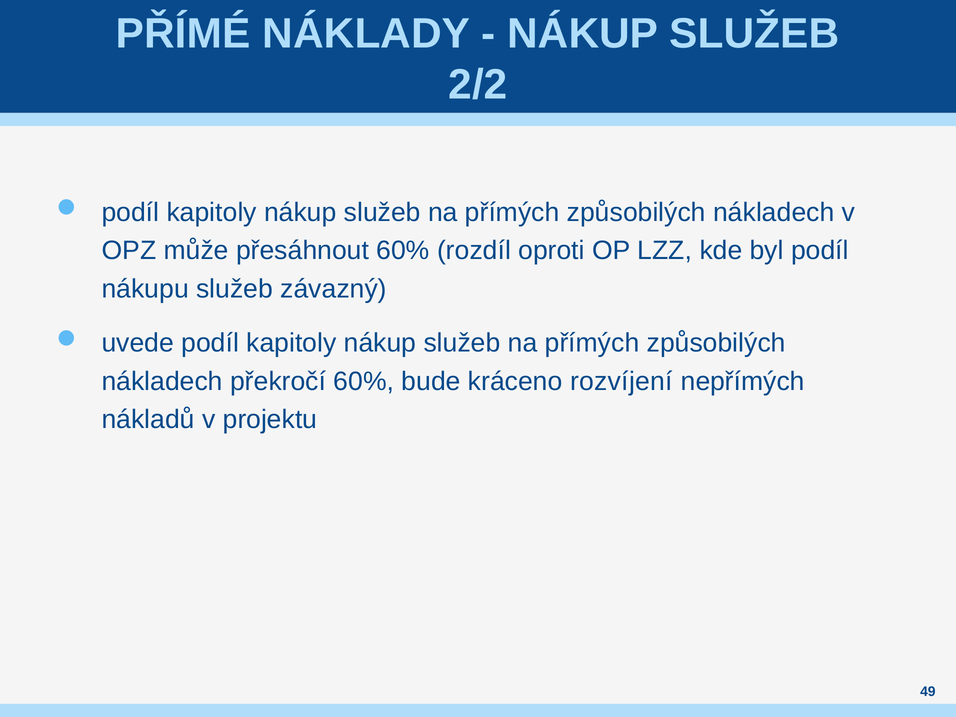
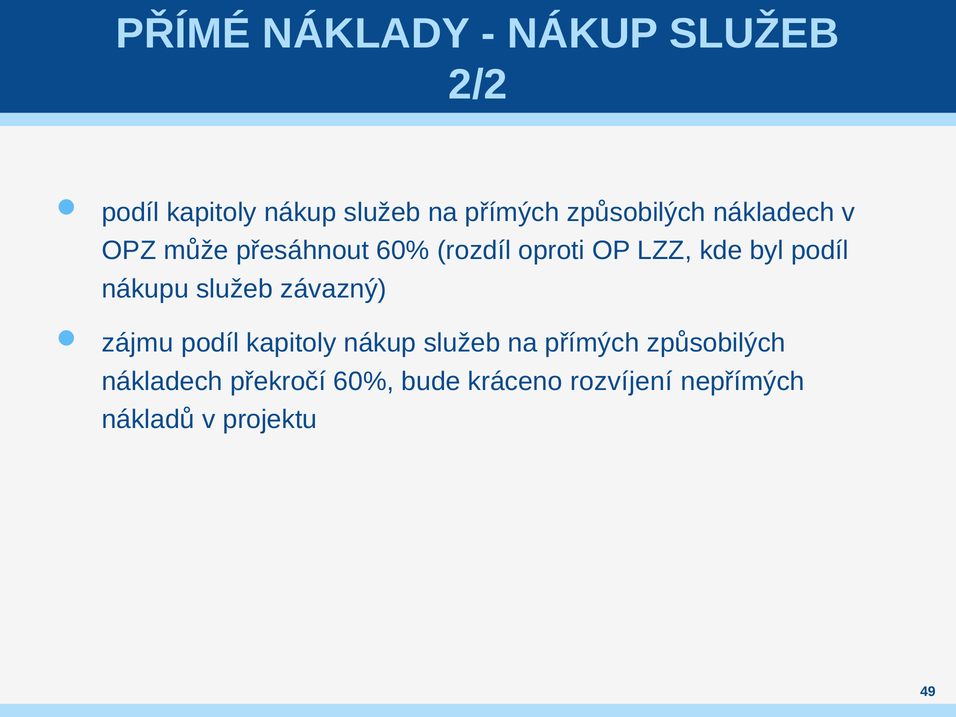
uvede: uvede -> zájmu (138, 343)
